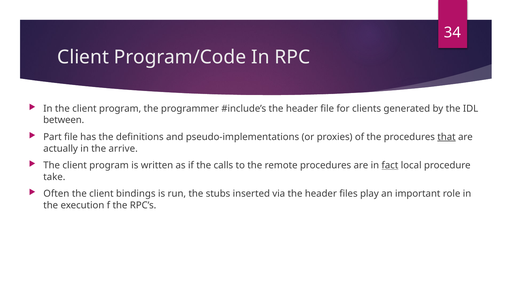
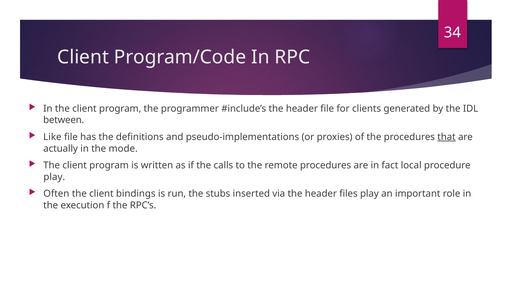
Part: Part -> Like (52, 137)
arrive: arrive -> mode (123, 149)
fact underline: present -> none (390, 165)
take: take -> play (54, 177)
